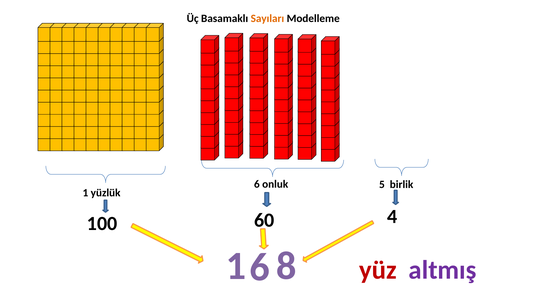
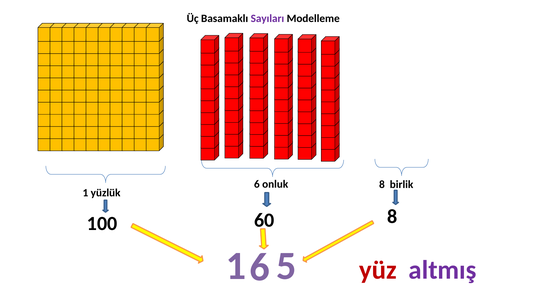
Sayıları colour: orange -> purple (267, 18)
onluk 5: 5 -> 8 (382, 185)
60 4: 4 -> 8 (392, 217)
8: 8 -> 5 (286, 266)
